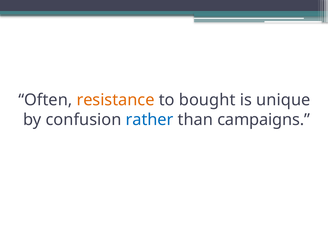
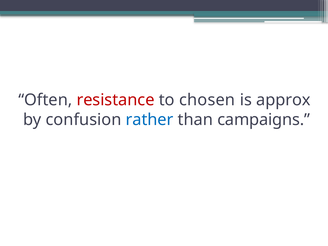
resistance colour: orange -> red (116, 100)
bought: bought -> chosen (207, 100)
unique: unique -> approx (283, 100)
